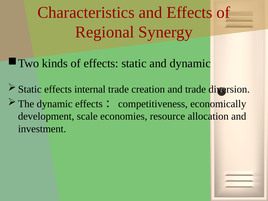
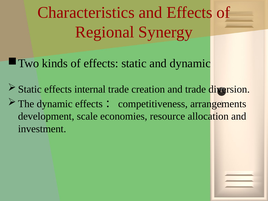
economically: economically -> arrangements (218, 104)
